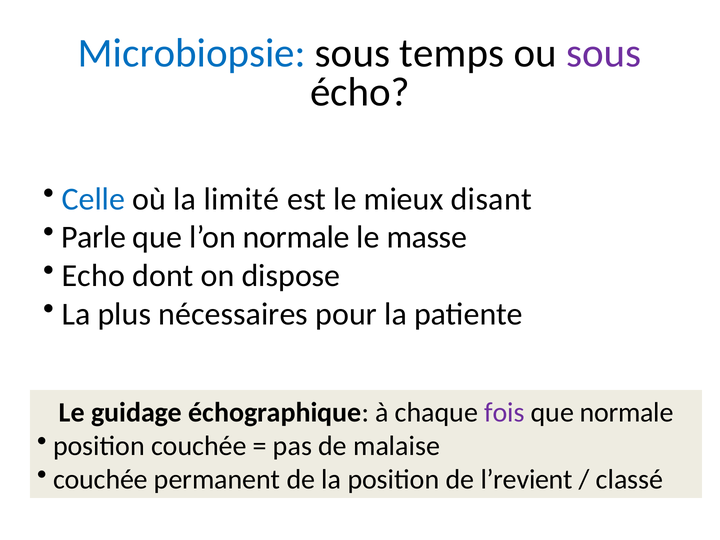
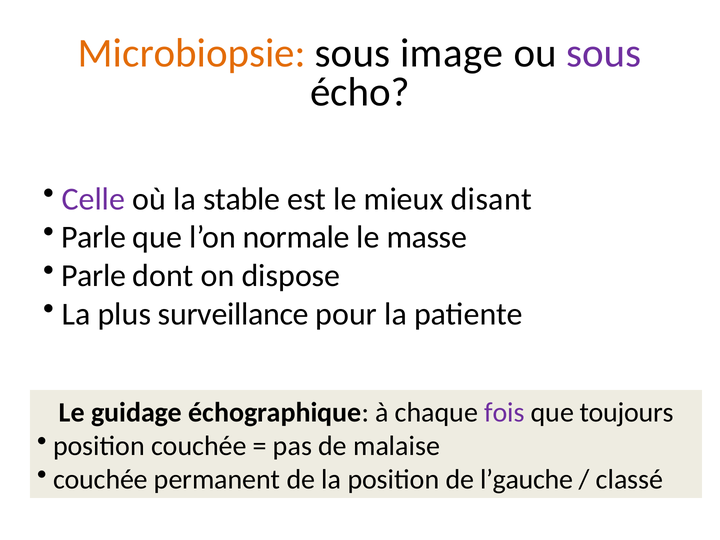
Microbiopsie colour: blue -> orange (192, 53)
temps: temps -> image (452, 53)
Celle colour: blue -> purple (93, 199)
limité: limité -> stable (242, 199)
Echo: Echo -> Parle (94, 276)
nécessaires: nécessaires -> surveillance (233, 314)
que normale: normale -> toujours (627, 412)
l’revient: l’revient -> l’gauche (527, 480)
